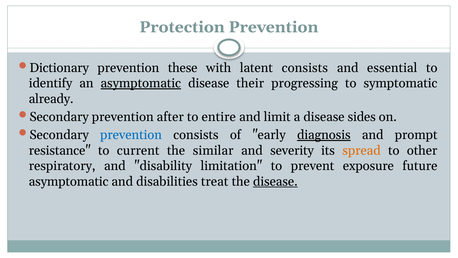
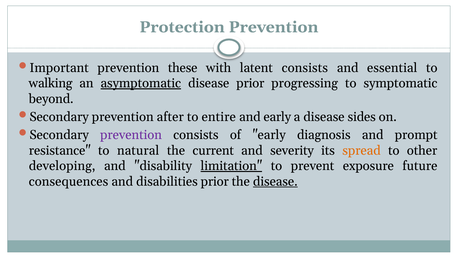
Dictionary: Dictionary -> Important (59, 68)
identify: identify -> walking (51, 83)
disease their: their -> prior (250, 83)
already: already -> beyond (51, 99)
and limit: limit -> early (277, 117)
prevention colour: blue -> purple (131, 135)
diagnosis underline: present -> none (324, 135)
current: current -> natural (138, 150)
similar: similar -> current (213, 150)
respiratory: respiratory -> developing (62, 166)
limitation underline: none -> present (231, 166)
asymptomatic: asymptomatic -> consequences (69, 181)
disabilities treat: treat -> prior (215, 181)
